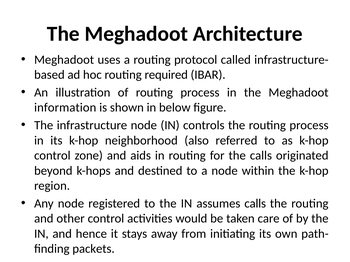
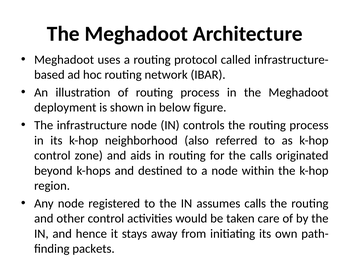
required: required -> network (166, 75)
information: information -> deployment (65, 108)
